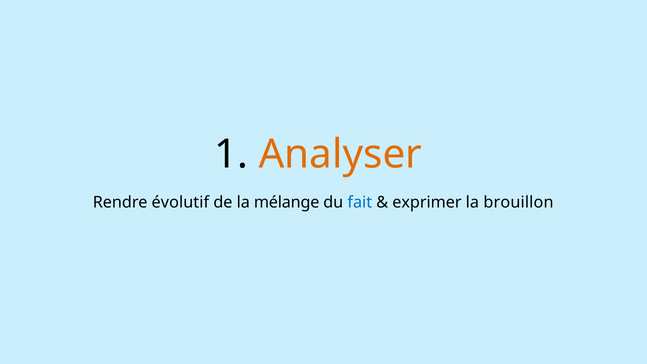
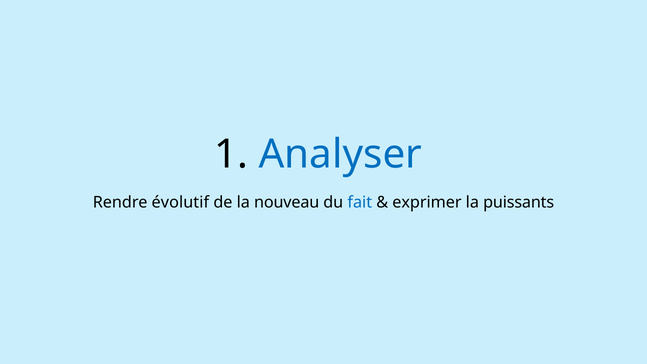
Analyser colour: orange -> blue (340, 154)
mélange: mélange -> nouveau (287, 202)
brouillon: brouillon -> puissants (519, 202)
